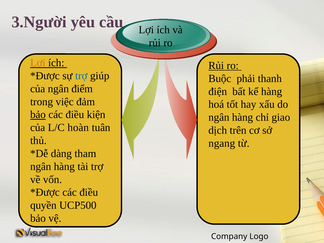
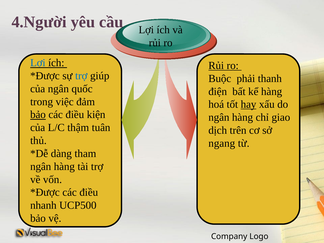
3.Người: 3.Người -> 4.Người (39, 22)
Lợi colour: orange -> blue (38, 63)
điểm: điểm -> quốc (82, 89)
hay underline: none -> present (249, 104)
hoàn: hoàn -> thậm (78, 128)
quyền: quyền -> nhanh (43, 205)
